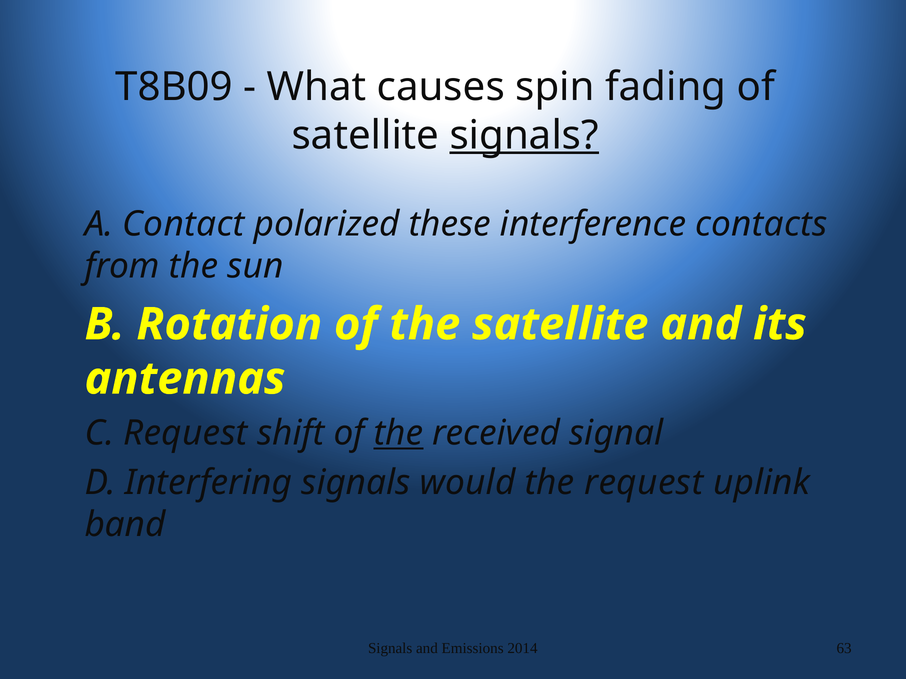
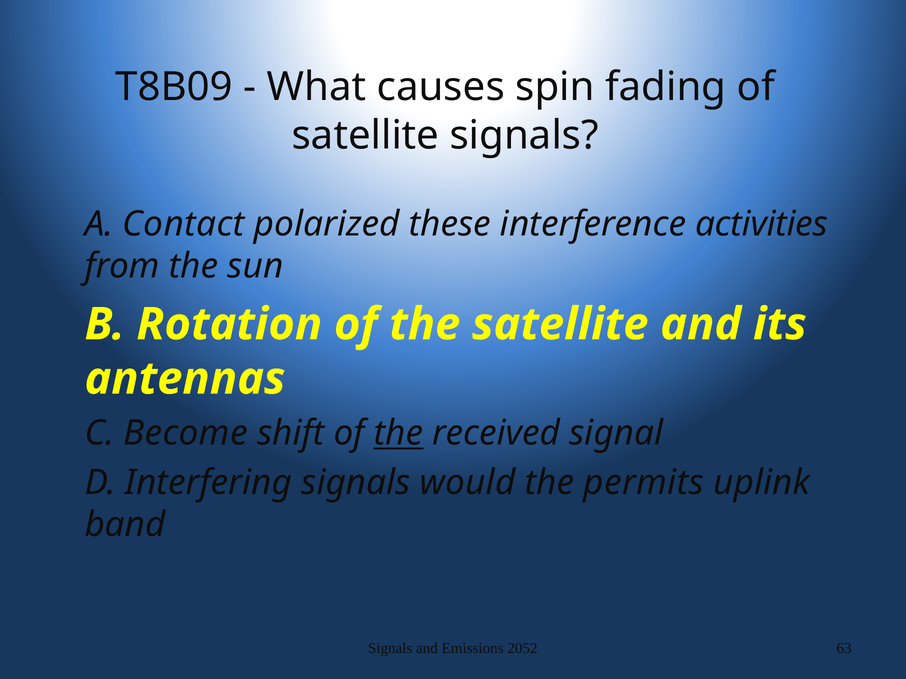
signals underline: present -> none (524, 135)
contacts: contacts -> activities (762, 224)
C Request: Request -> Become (185, 434)
the request: request -> permits (644, 483)
2014: 2014 -> 2052 (522, 649)
